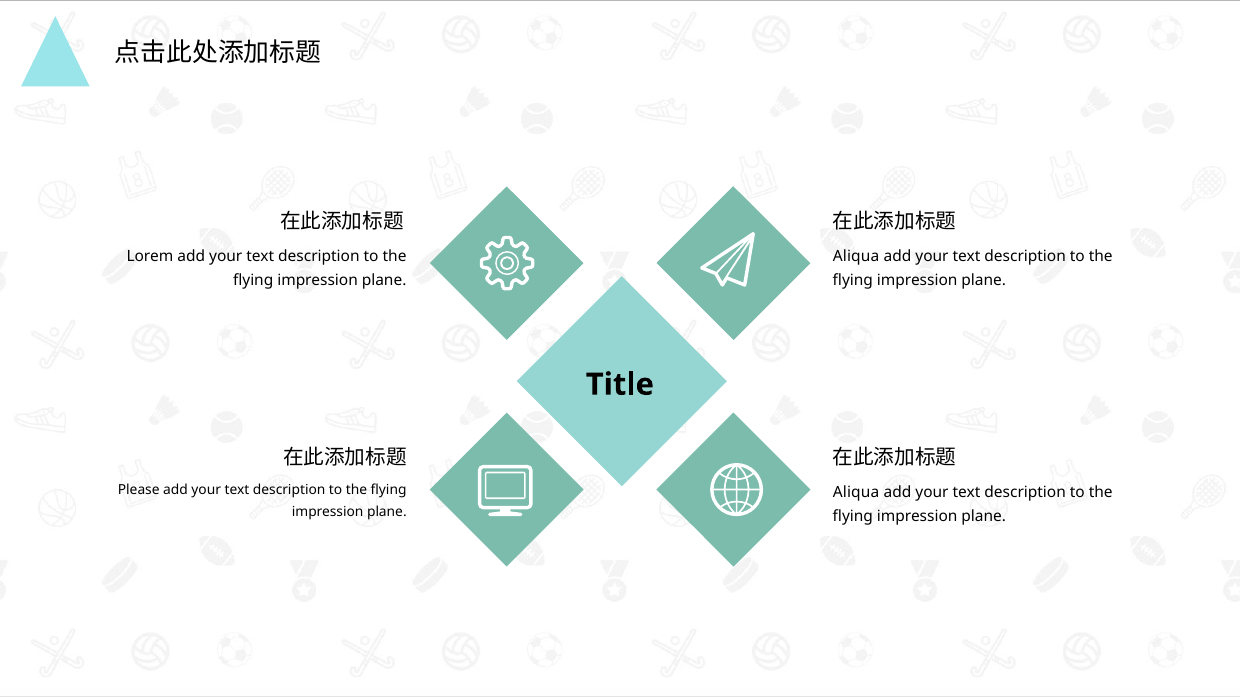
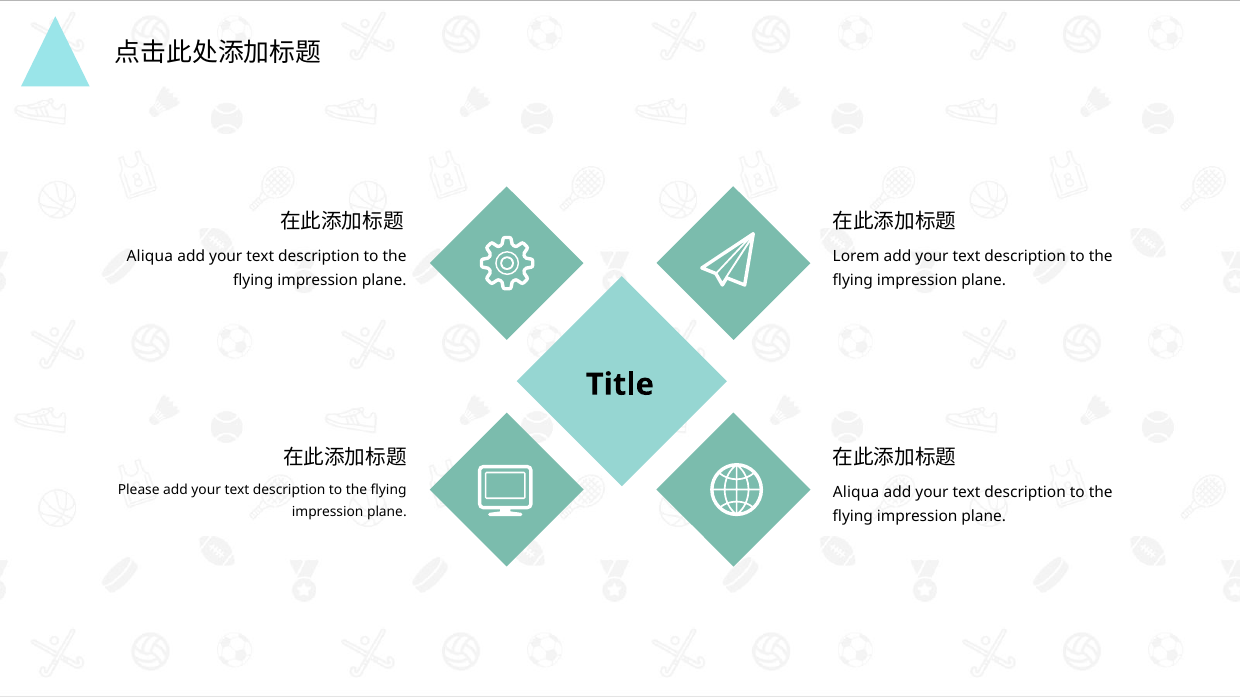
Lorem: Lorem -> Aliqua (150, 256)
Aliqua: Aliqua -> Lorem (856, 256)
